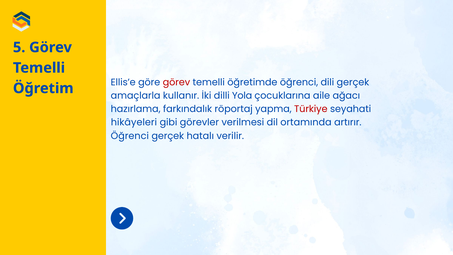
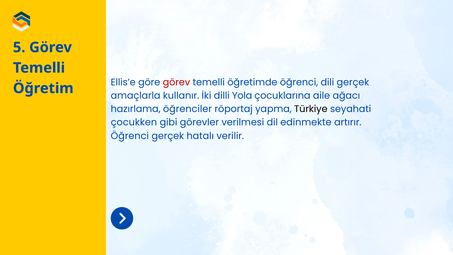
farkındalık: farkındalık -> öğrenciler (187, 109)
Türkiye colour: red -> black (311, 109)
hikâyeleri: hikâyeleri -> çocukken (134, 122)
ortamında: ortamında -> edinmekte (306, 122)
